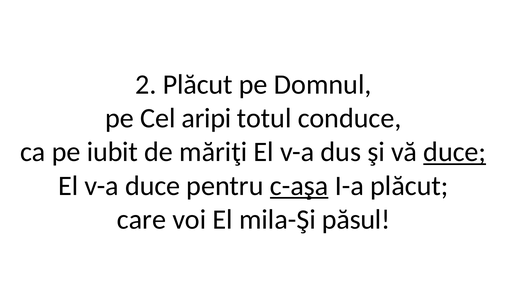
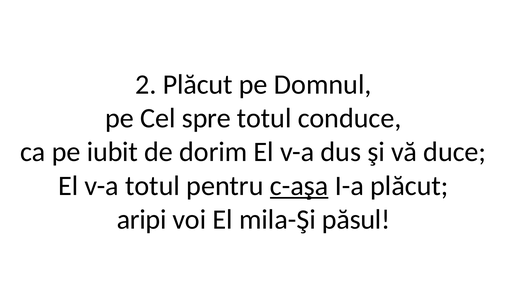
aripi: aripi -> spre (206, 118)
măriţi: măriţi -> dorim (213, 152)
duce underline: present -> none (455, 152)
v-a duce: duce -> totul (153, 186)
care: care -> aripi (142, 220)
